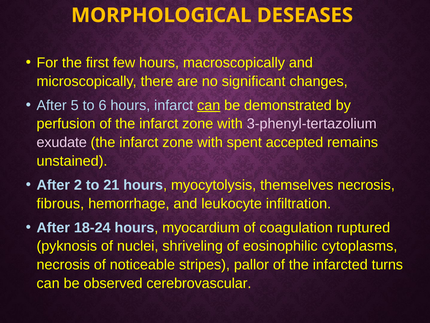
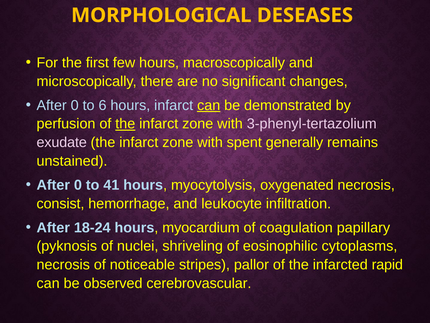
5: 5 -> 0 (75, 105)
the underline: none -> present (125, 124)
accepted: accepted -> generally (295, 142)
2: 2 -> 0 (78, 185)
21: 21 -> 41 (111, 185)
themselves: themselves -> oxygenated (297, 185)
fibrous: fibrous -> consist (60, 203)
ruptured: ruptured -> papillary (363, 227)
turns: turns -> rapid (387, 264)
